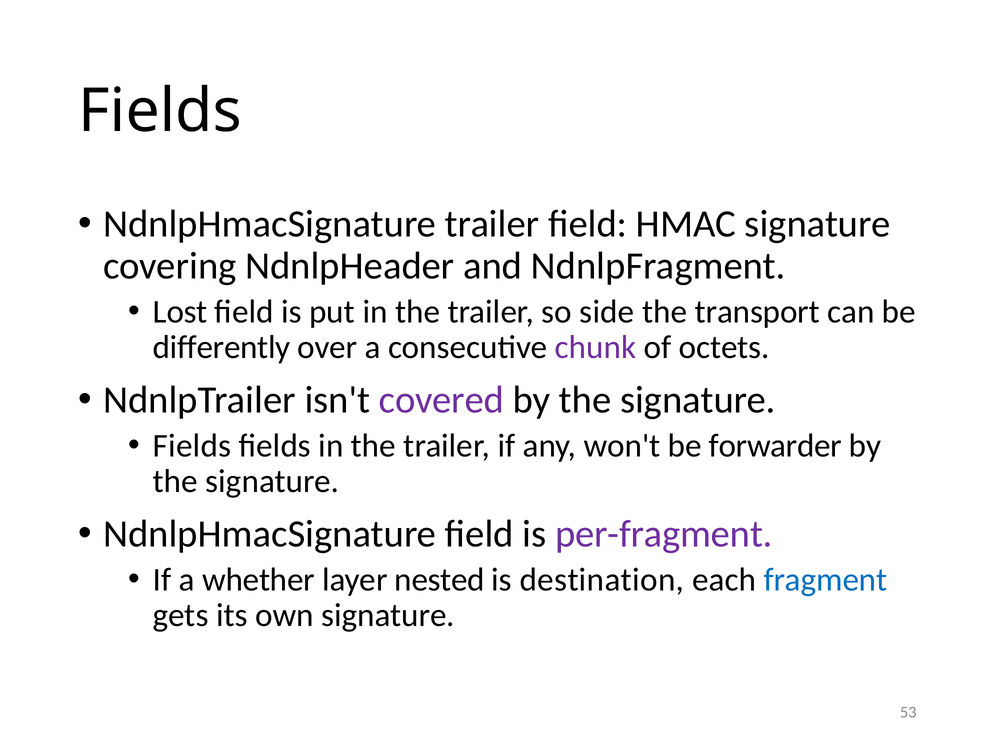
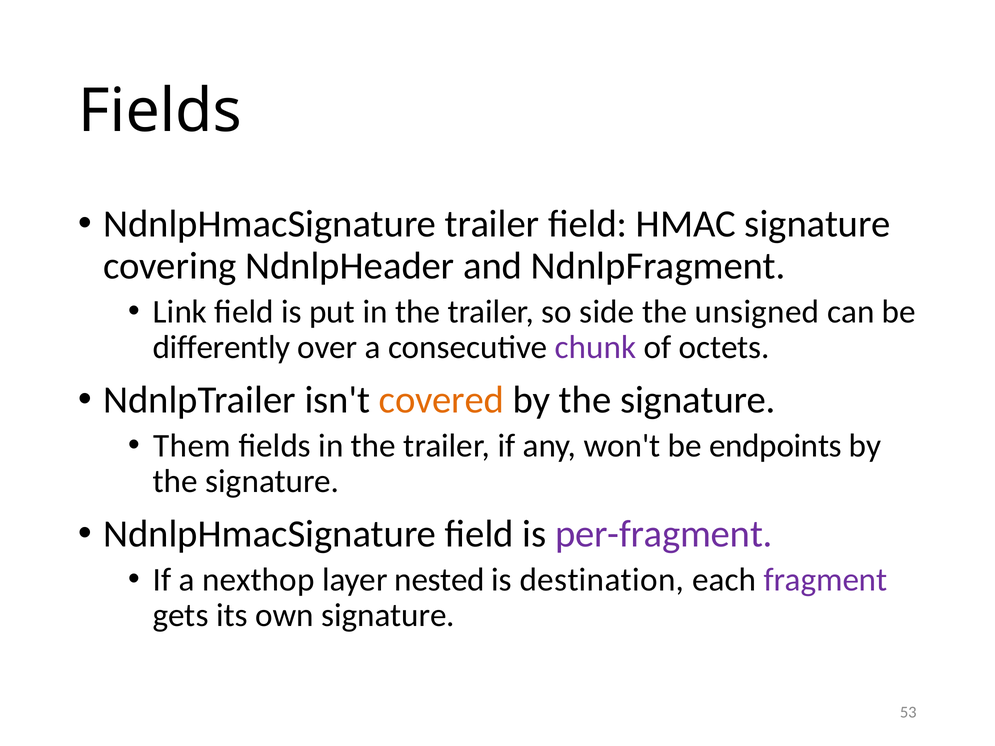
Lost: Lost -> Link (180, 312)
transport: transport -> unsigned (757, 312)
covered colour: purple -> orange (442, 400)
Fields: Fields -> Them (192, 446)
forwarder: forwarder -> endpoints (775, 446)
whether: whether -> nexthop (258, 580)
fragment colour: blue -> purple (825, 580)
